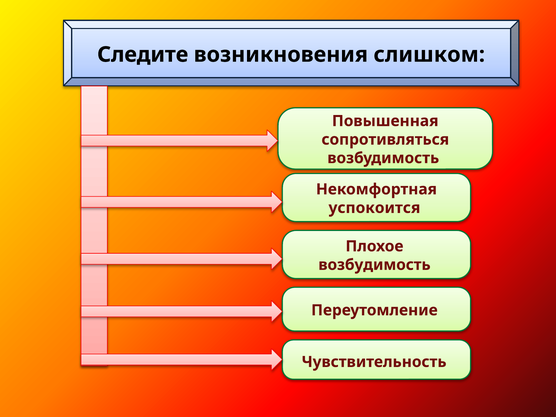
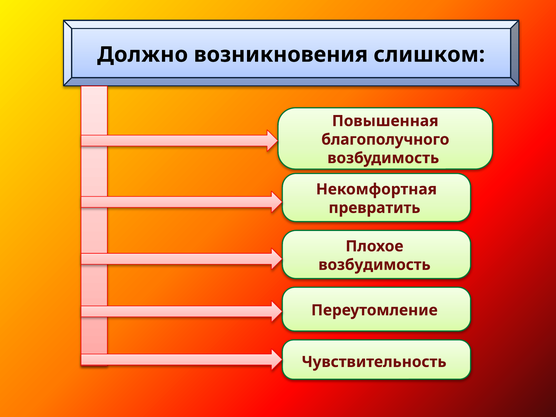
Следите: Следите -> Должно (143, 55)
сопротивляться: сопротивляться -> благополучного (385, 140)
успокоится: успокоится -> превратить (374, 208)
